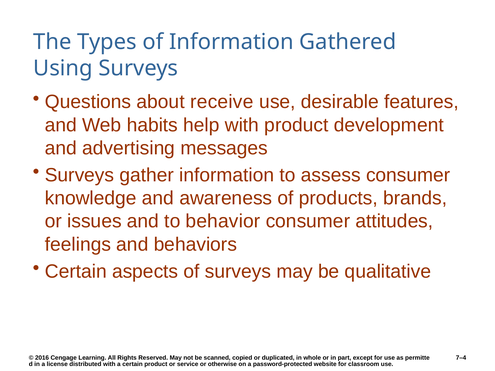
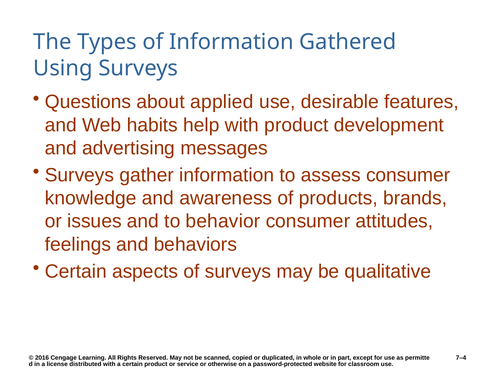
receive: receive -> applied (222, 102)
